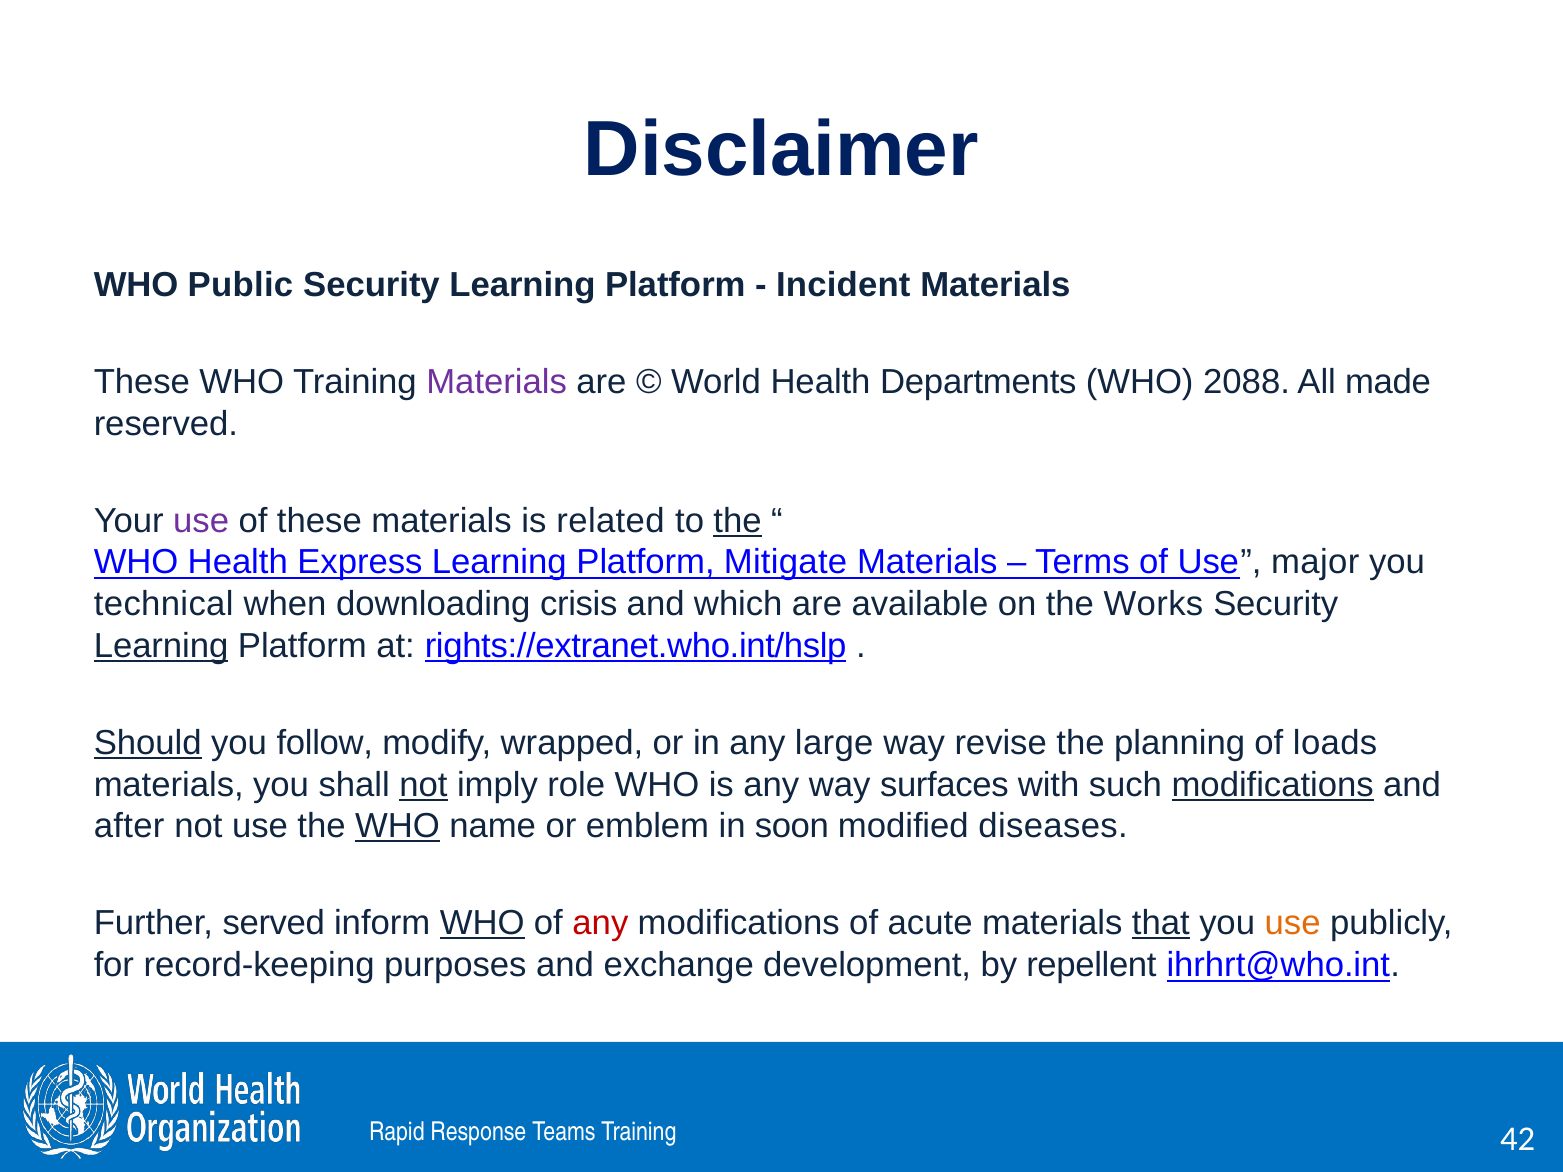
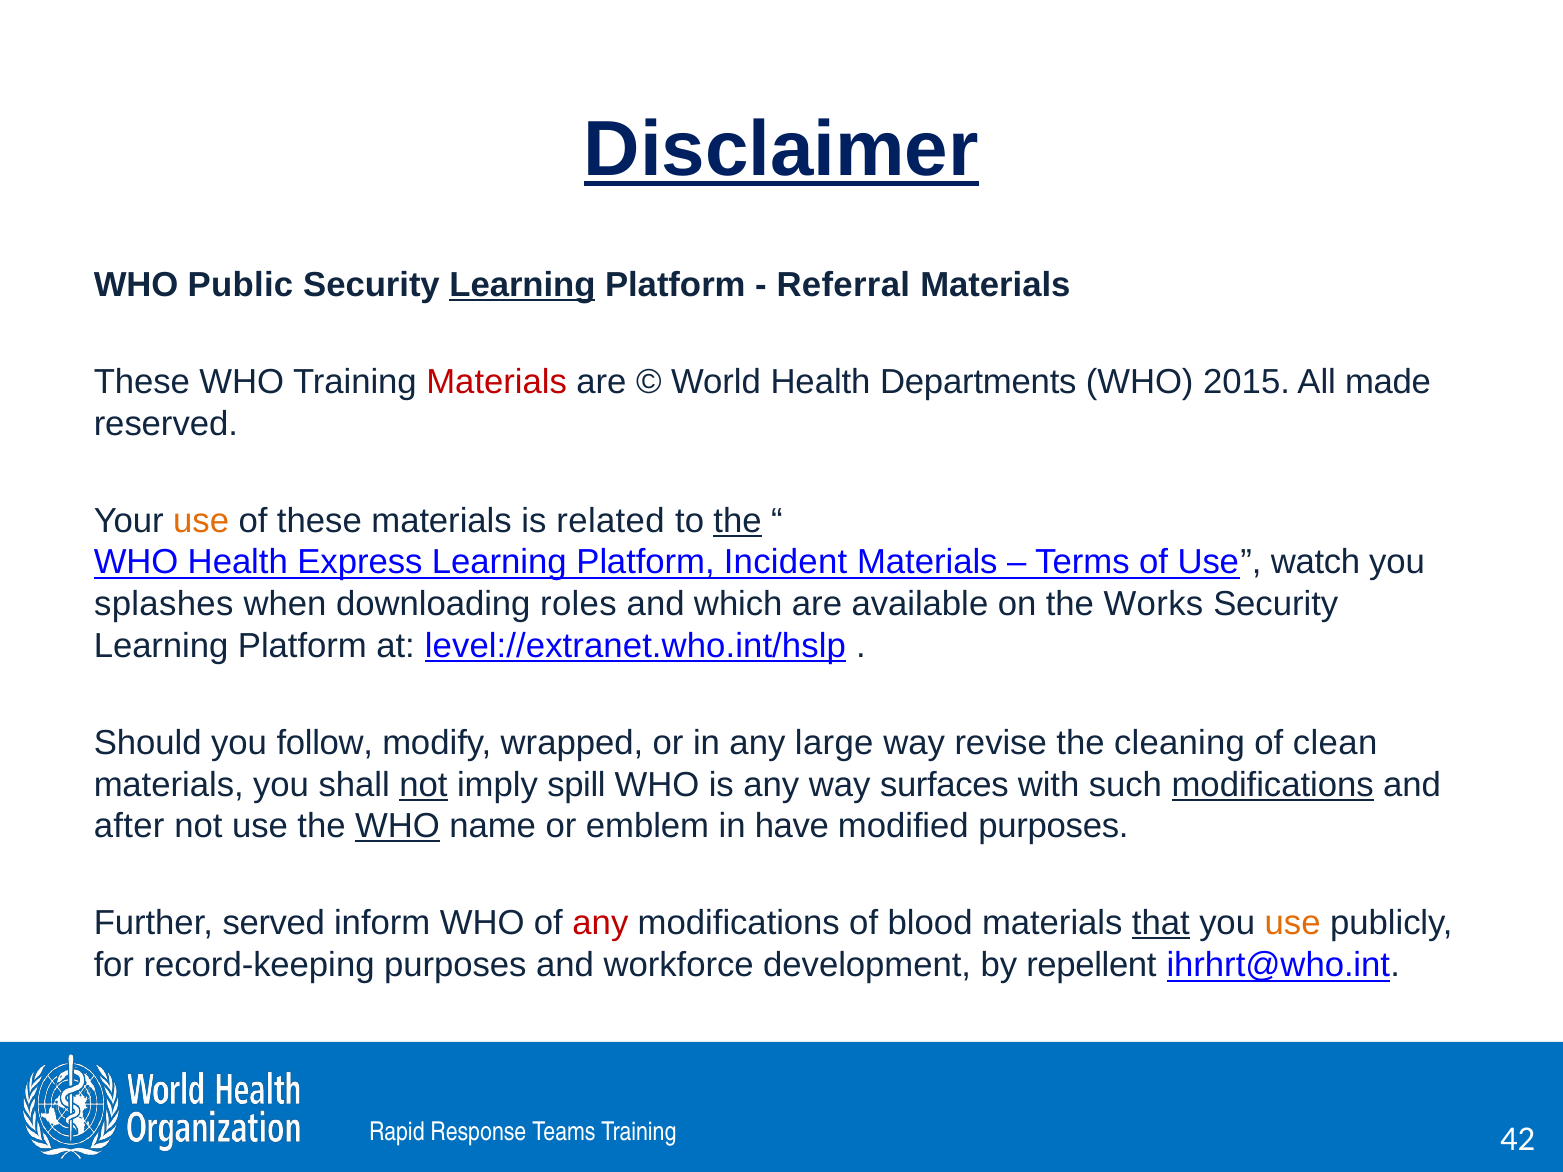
Disclaimer underline: none -> present (781, 150)
Learning underline: none -> present (522, 285)
Incident: Incident -> Referral (843, 285)
Materials colour: purple -> red (497, 382)
2088: 2088 -> 2015 (1247, 382)
use colour: purple -> orange (201, 521)
Mitigate: Mitigate -> Incident (786, 563)
major: major -> watch (1316, 563)
technical: technical -> splashes (164, 604)
crisis: crisis -> roles (578, 604)
Learning underline: present -> none (161, 646)
rights://extranet.who.int/hslp: rights://extranet.who.int/hslp -> level://extranet.who.int/hslp (635, 646)
Should underline: present -> none (148, 743)
planning: planning -> cleaning (1179, 743)
loads: loads -> clean (1335, 743)
role: role -> spill (576, 785)
soon: soon -> have (792, 826)
modified diseases: diseases -> purposes (1053, 826)
WHO underline: present -> none (482, 924)
acute: acute -> blood (930, 924)
exchange: exchange -> workforce (679, 965)
